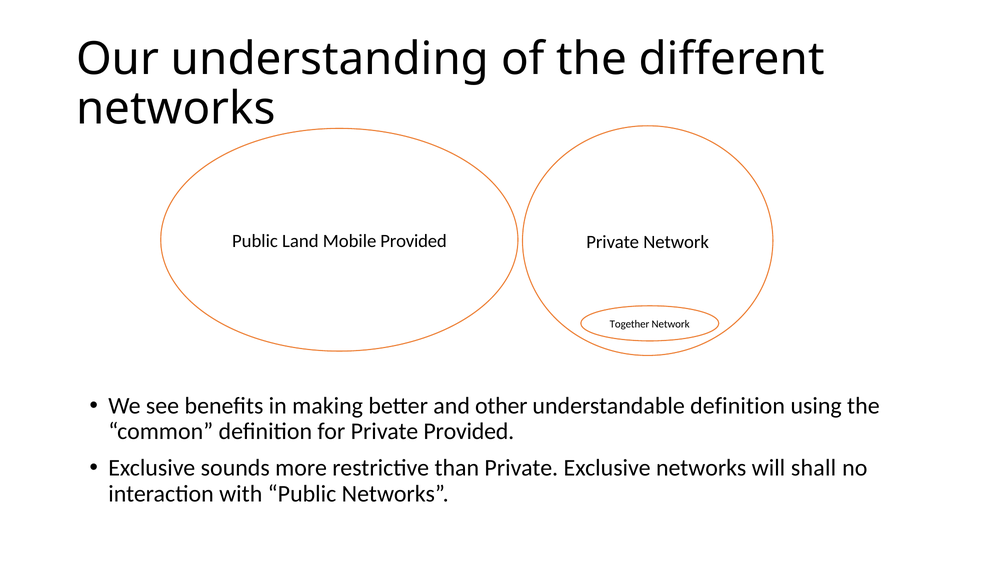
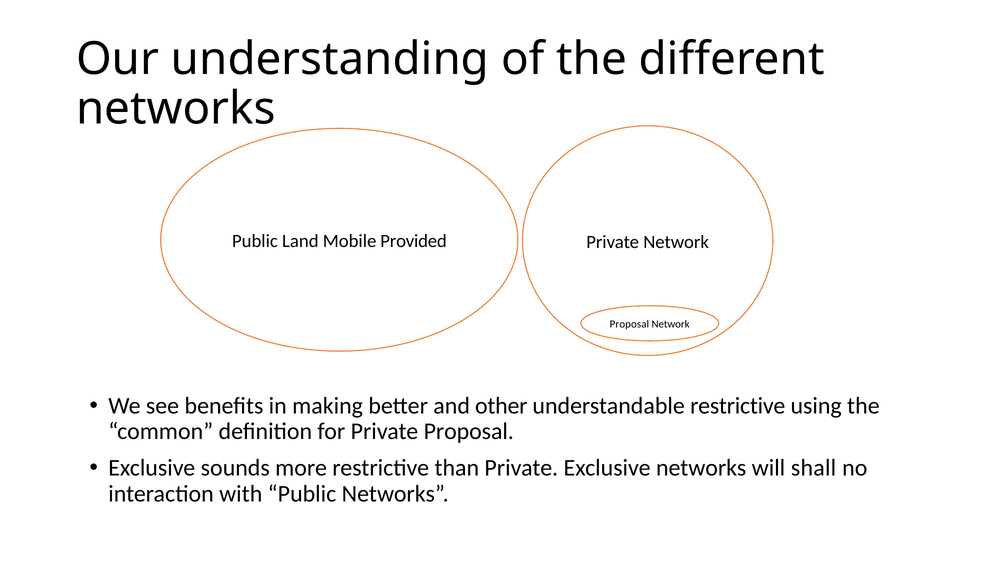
Together: Together -> Proposal (629, 324)
understandable definition: definition -> restrictive (738, 406)
Private Provided: Provided -> Proposal (469, 431)
